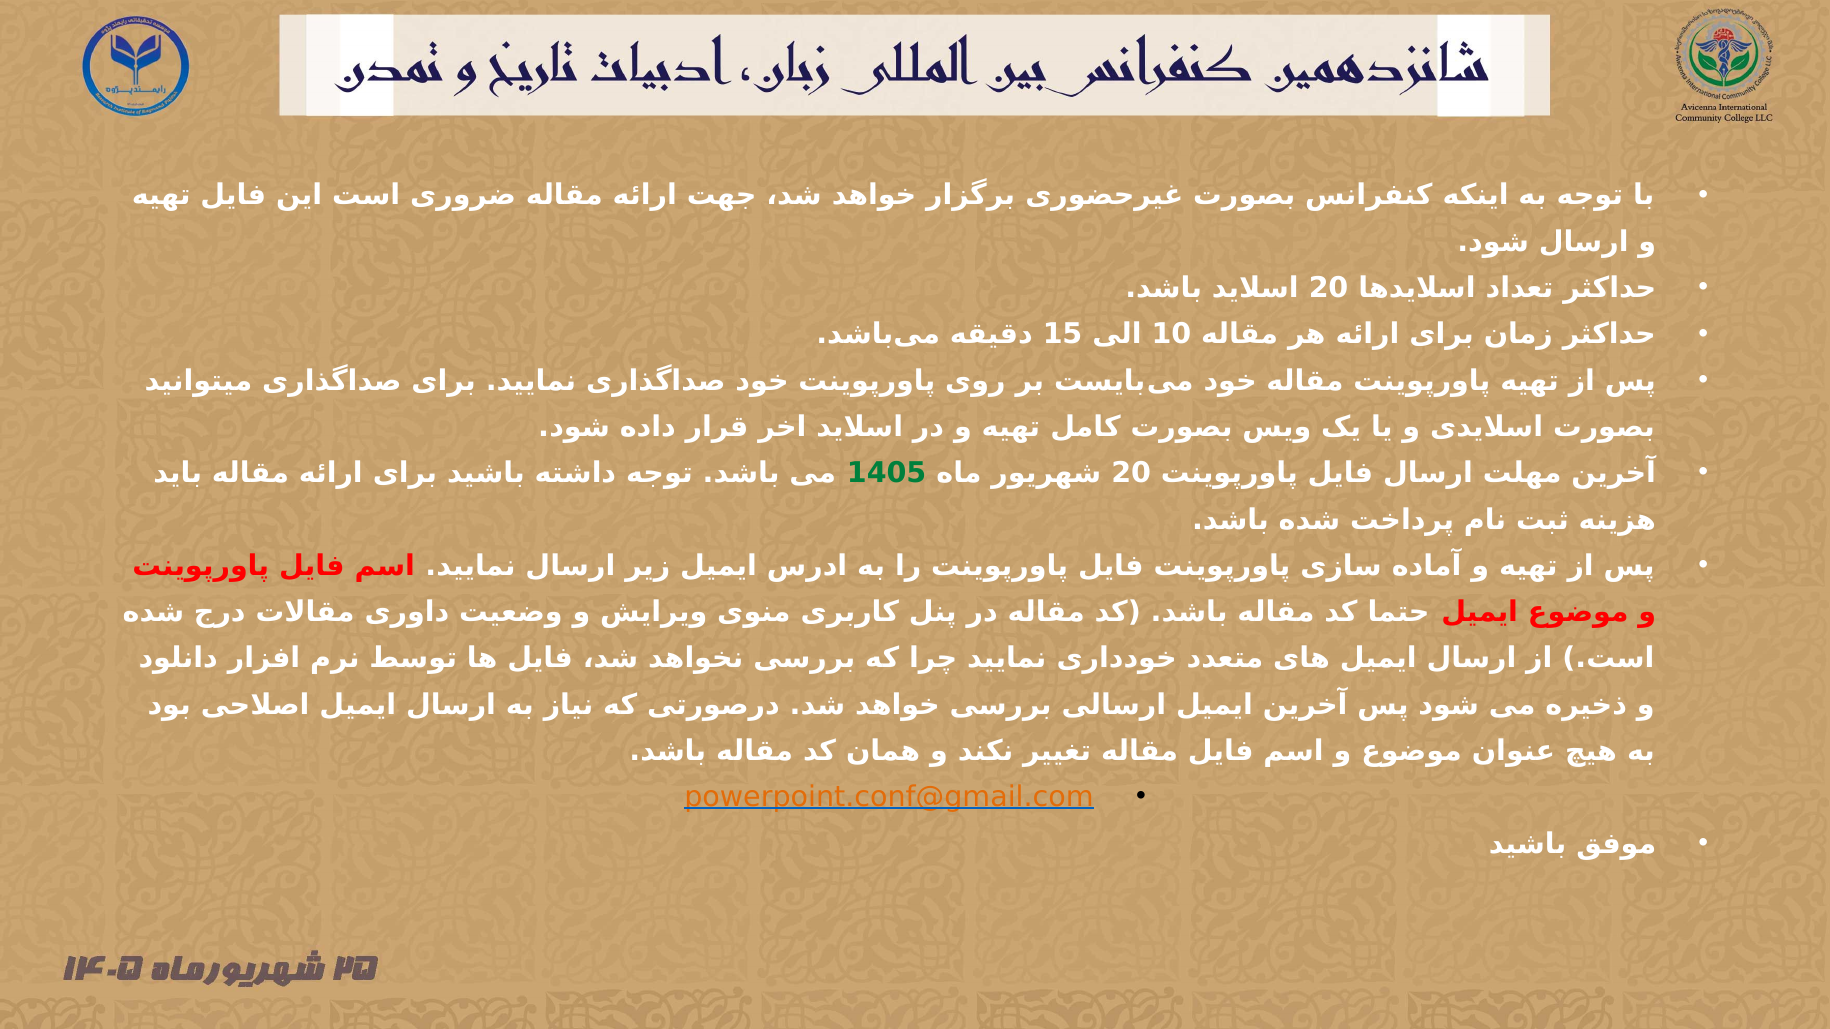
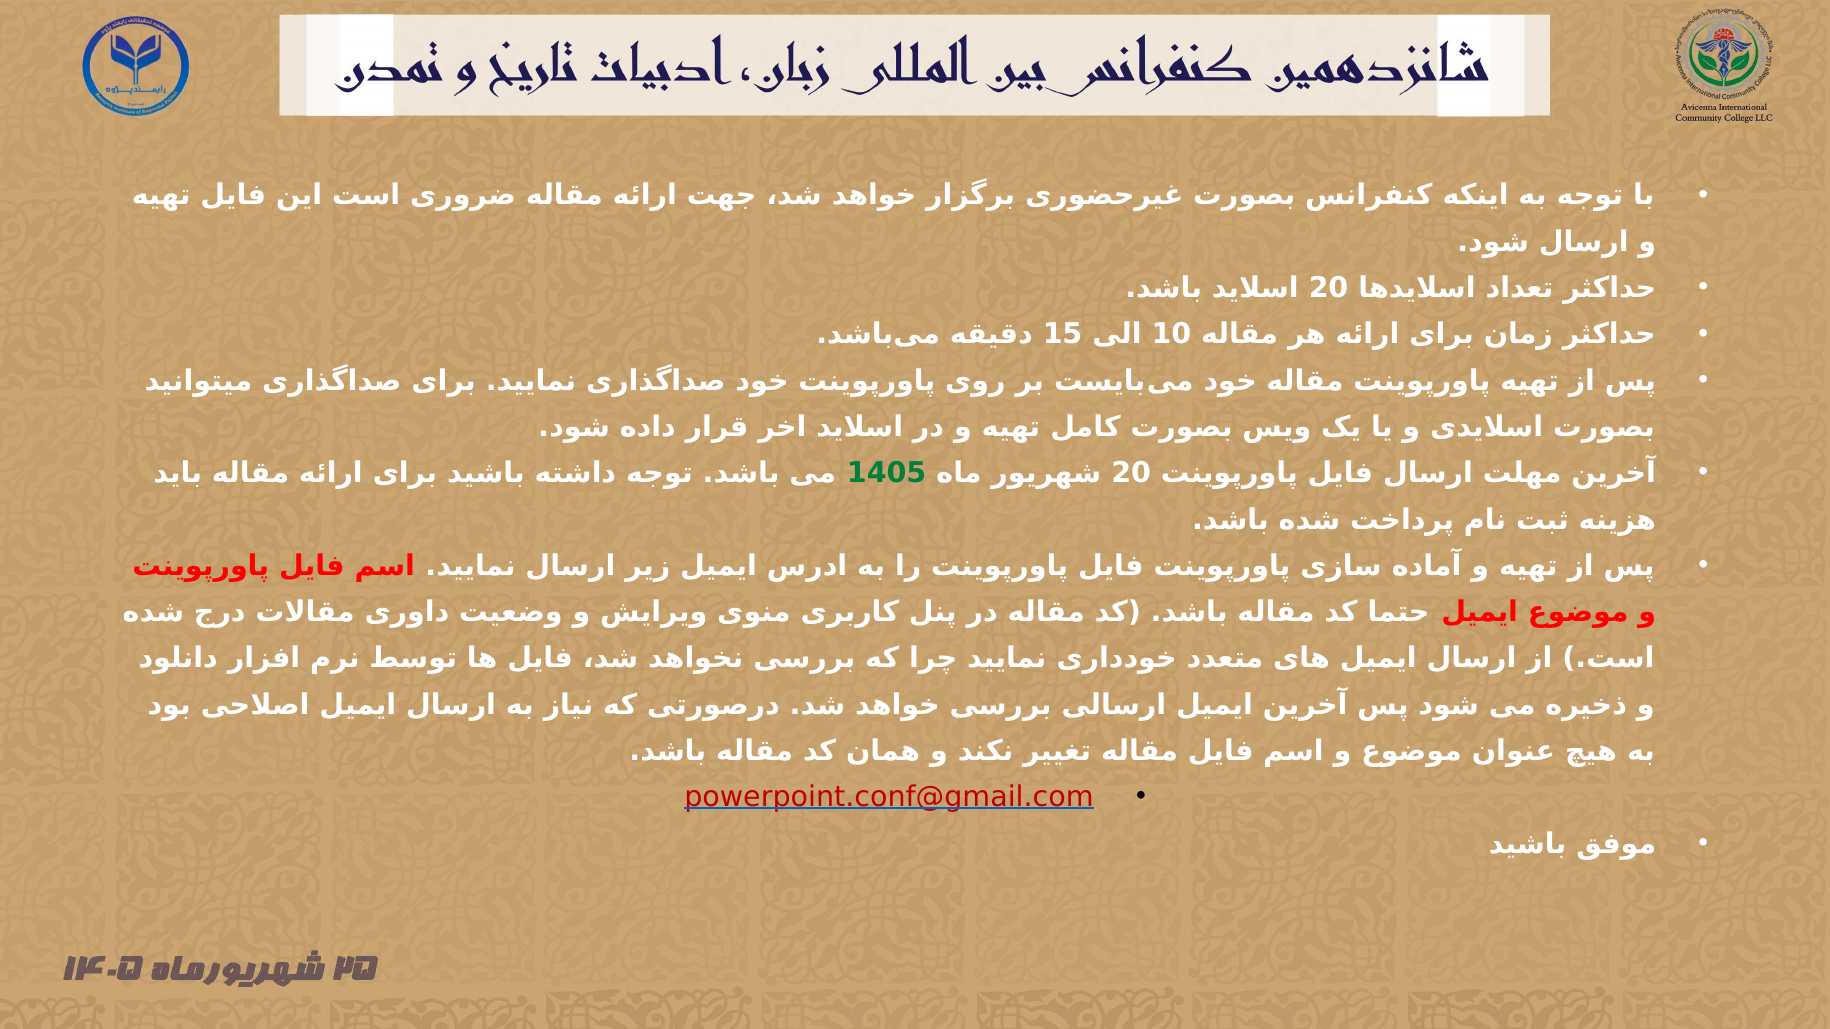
powerpoint.conf@gmail.com colour: orange -> red (889, 798)
